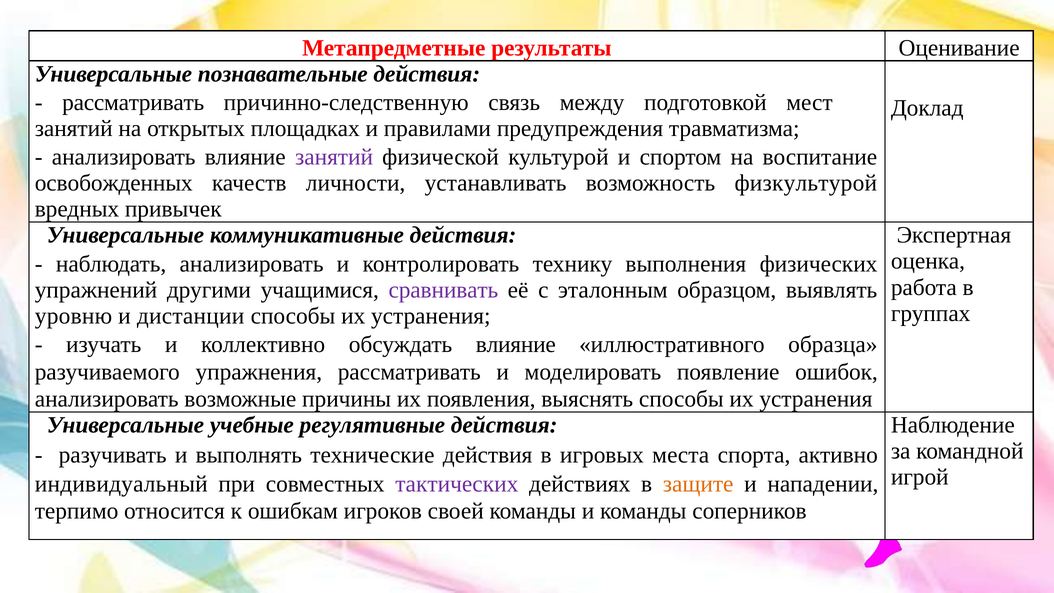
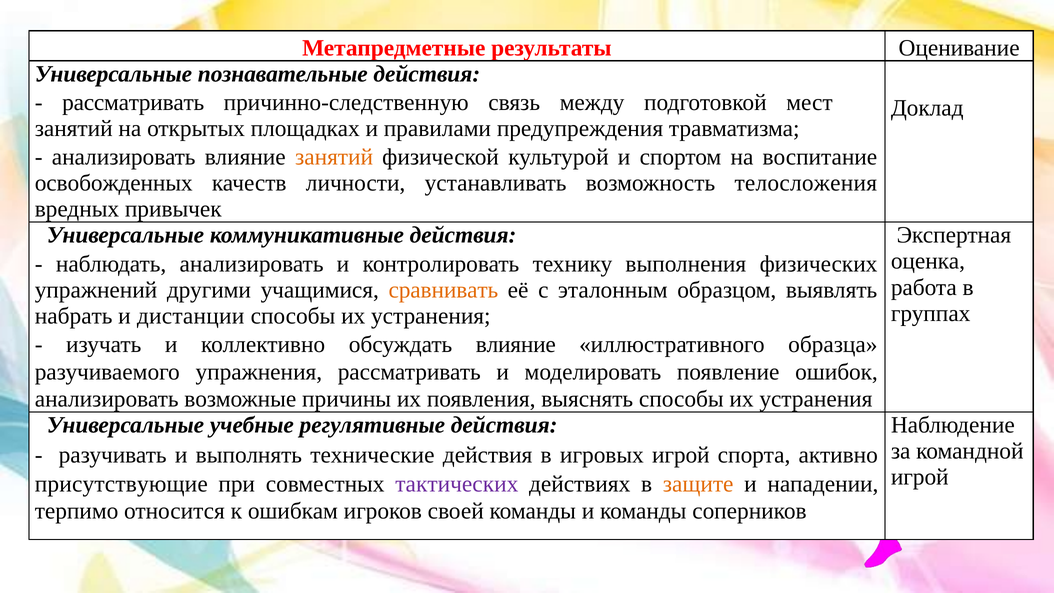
занятий colour: purple -> orange (334, 157)
физкультурой: физкультурой -> телосложения (806, 183)
сравнивать colour: purple -> orange (443, 290)
уровню: уровню -> набрать (74, 316)
игровых места: места -> игрой (681, 455)
индивидуальный: индивидуальный -> присутствующие (121, 484)
